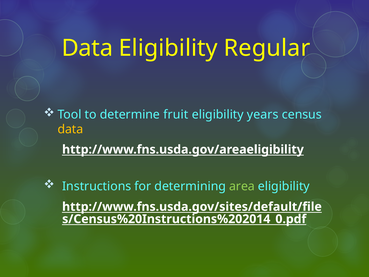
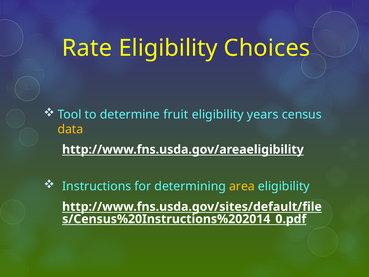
Data: Data -> Rate (87, 48)
Regular: Regular -> Choices (267, 48)
area colour: light green -> yellow (242, 186)
